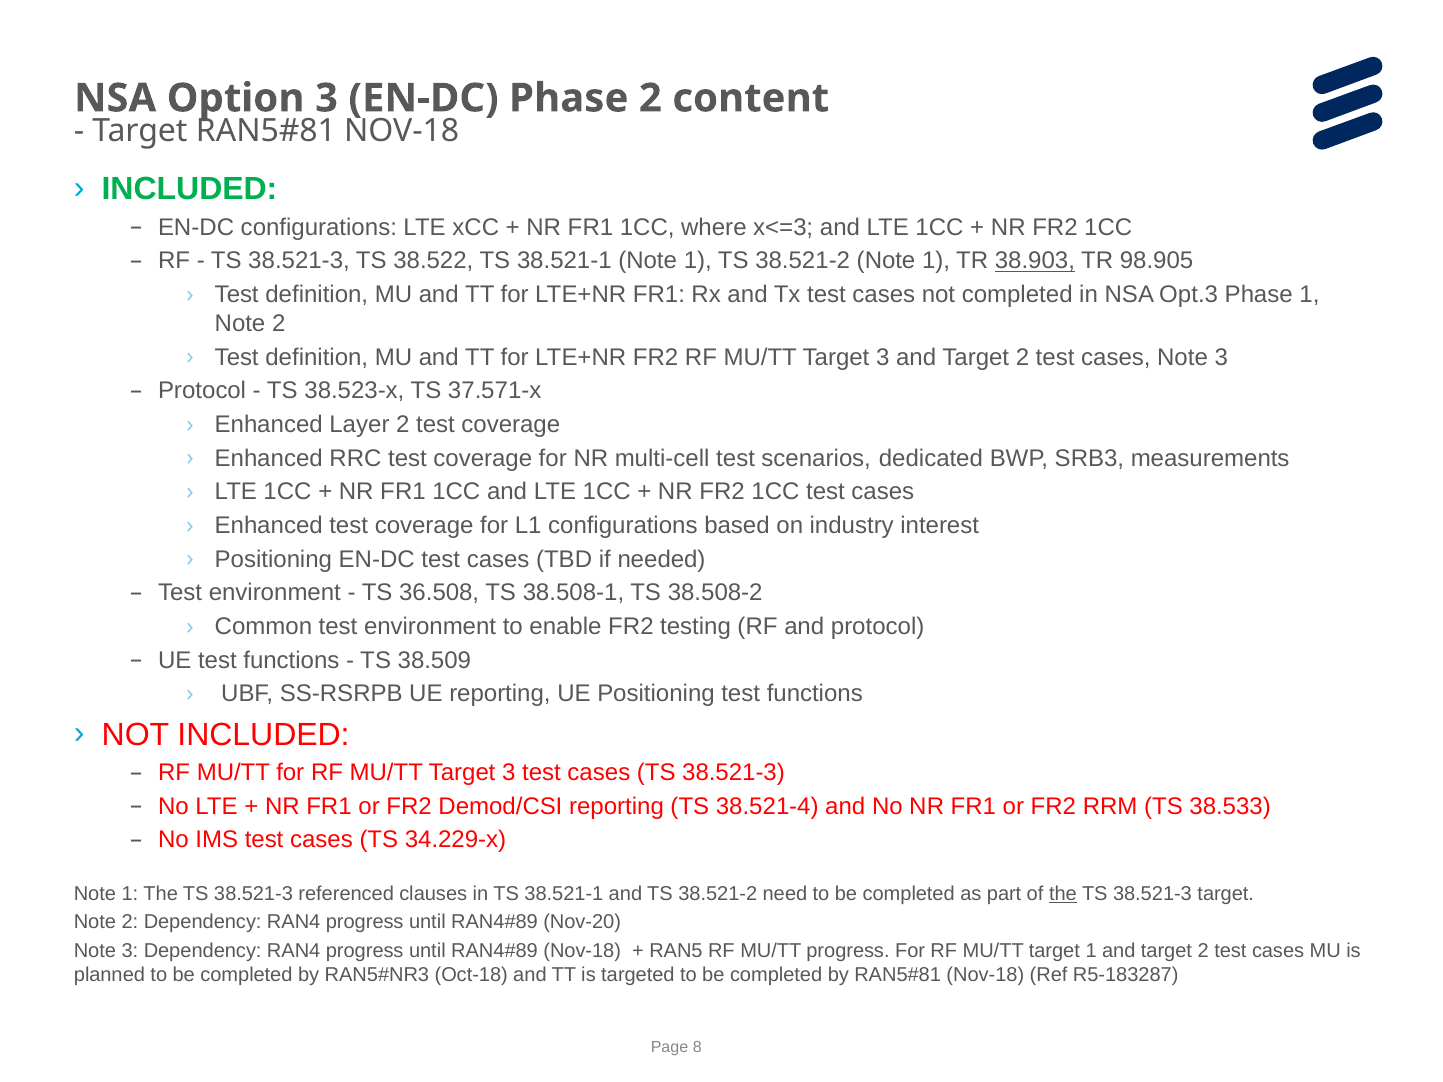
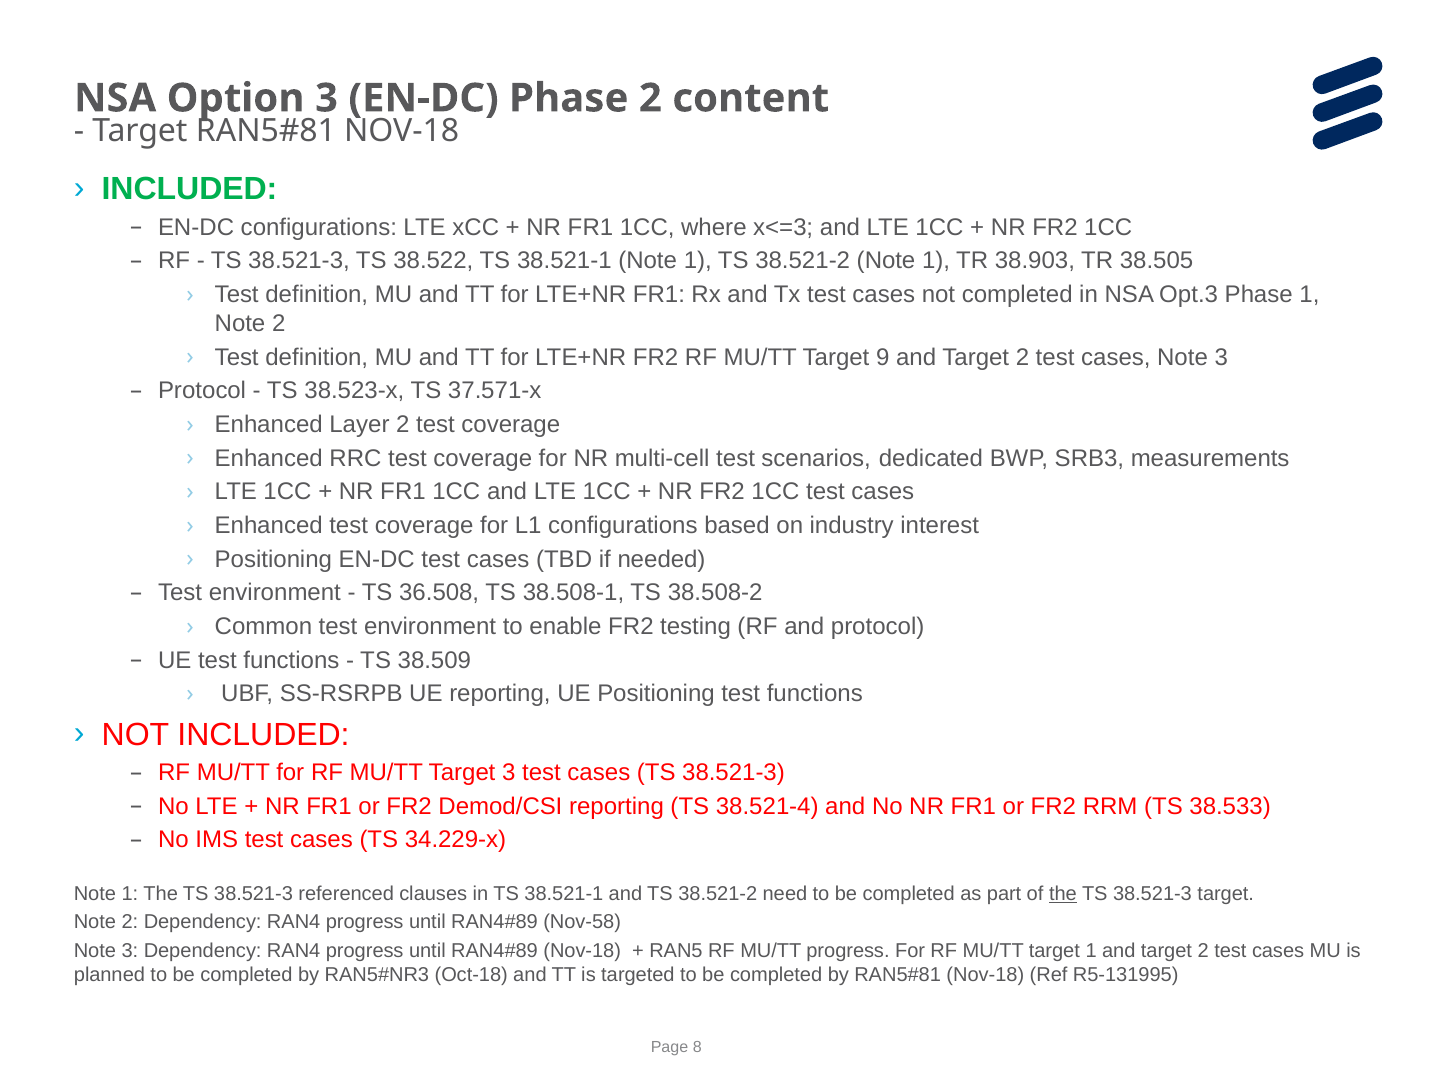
38.903 underline: present -> none (1035, 261)
98.905: 98.905 -> 38.505 (1157, 261)
3: 3 -> 9 (883, 357)
Nov-20: Nov-20 -> Nov-58 (582, 923)
R5-183287: R5-183287 -> R5-131995 (1126, 975)
